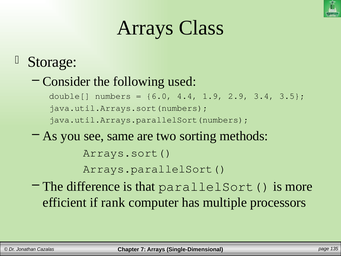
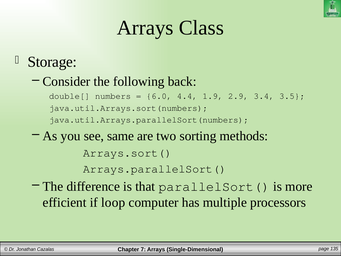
used: used -> back (182, 81)
rank: rank -> loop (113, 202)
